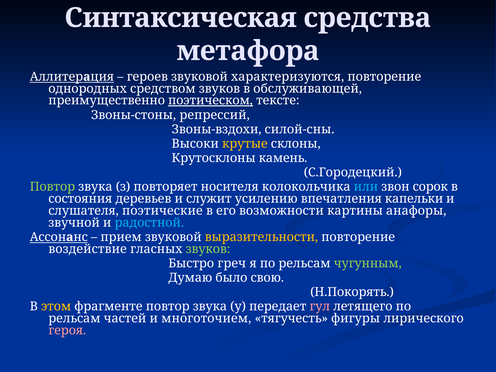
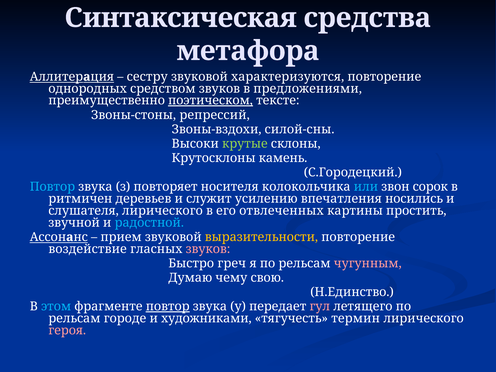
героев: героев -> сестру (147, 77)
обслуживающей: обслуживающей -> предложениями (308, 89)
крутые colour: yellow -> light green (245, 144)
Повтор colour: light green -> light blue (52, 187)
состояния: состояния -> ритмичен (80, 199)
капельки: капельки -> носились (414, 199)
слушателя поэтические: поэтические -> лирического (162, 211)
возможности: возможности -> отвлеченных (281, 211)
анафоры: анафоры -> простить (416, 211)
звуков colour: light green -> pink (208, 249)
чугунным colour: light green -> pink (368, 263)
было: было -> чему (231, 278)
Н.Покорять: Н.Покорять -> Н.Единство (352, 292)
этом colour: yellow -> light blue (56, 306)
повтор underline: none -> present (168, 306)
частей: частей -> городе (125, 318)
многоточием: многоточием -> художниками (206, 318)
фигуры: фигуры -> термин (356, 318)
